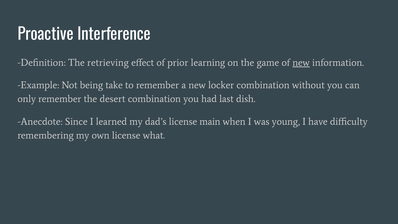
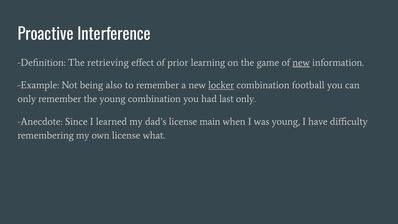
take: take -> also (114, 85)
locker underline: none -> present (221, 85)
without: without -> football (308, 85)
the desert: desert -> young (113, 99)
last dish: dish -> only (246, 99)
